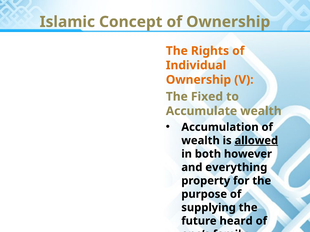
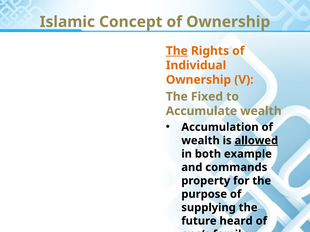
The underline: none -> present (177, 51)
however: however -> example (248, 154)
everything: everything -> commands (236, 168)
